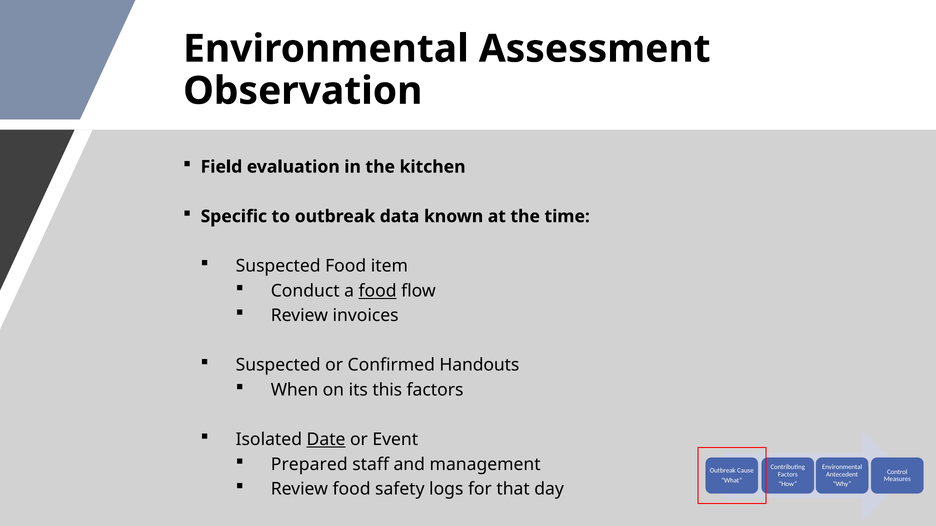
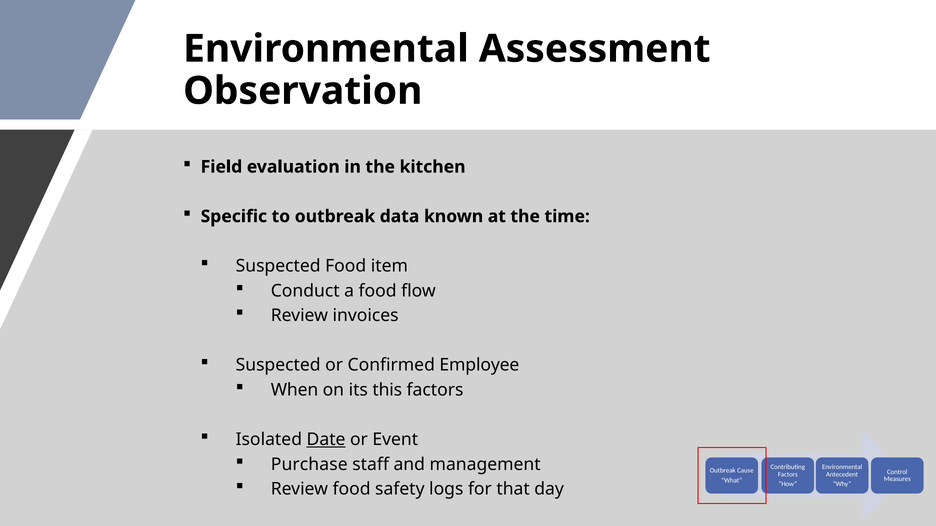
food underline: present -> none (378, 291)
Handouts: Handouts -> Employee (479, 365)
Prepared: Prepared -> Purchase (309, 465)
